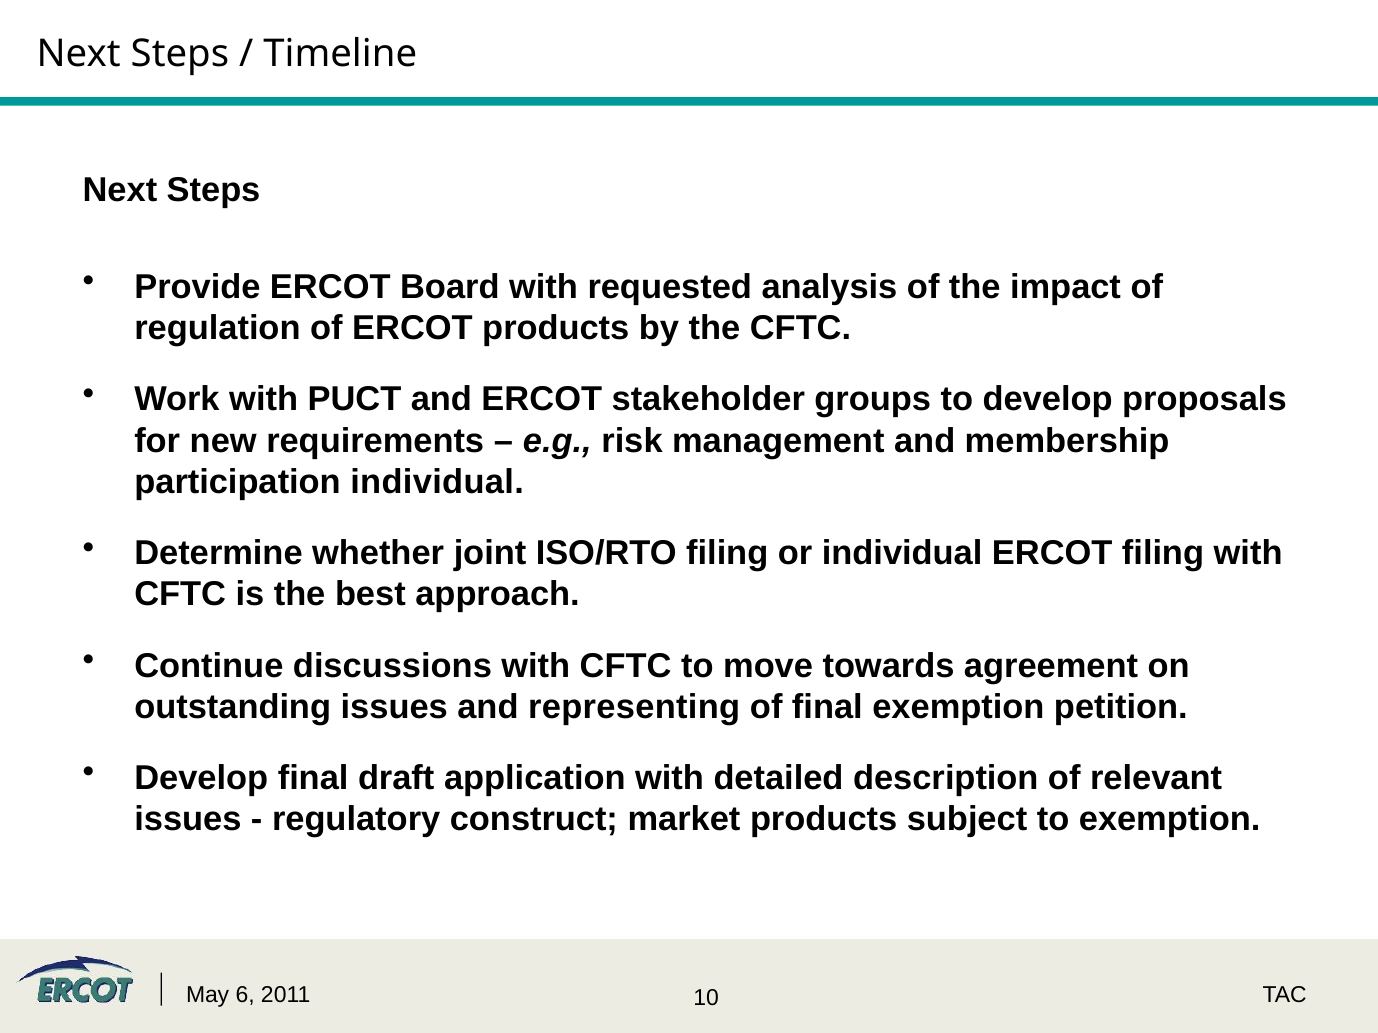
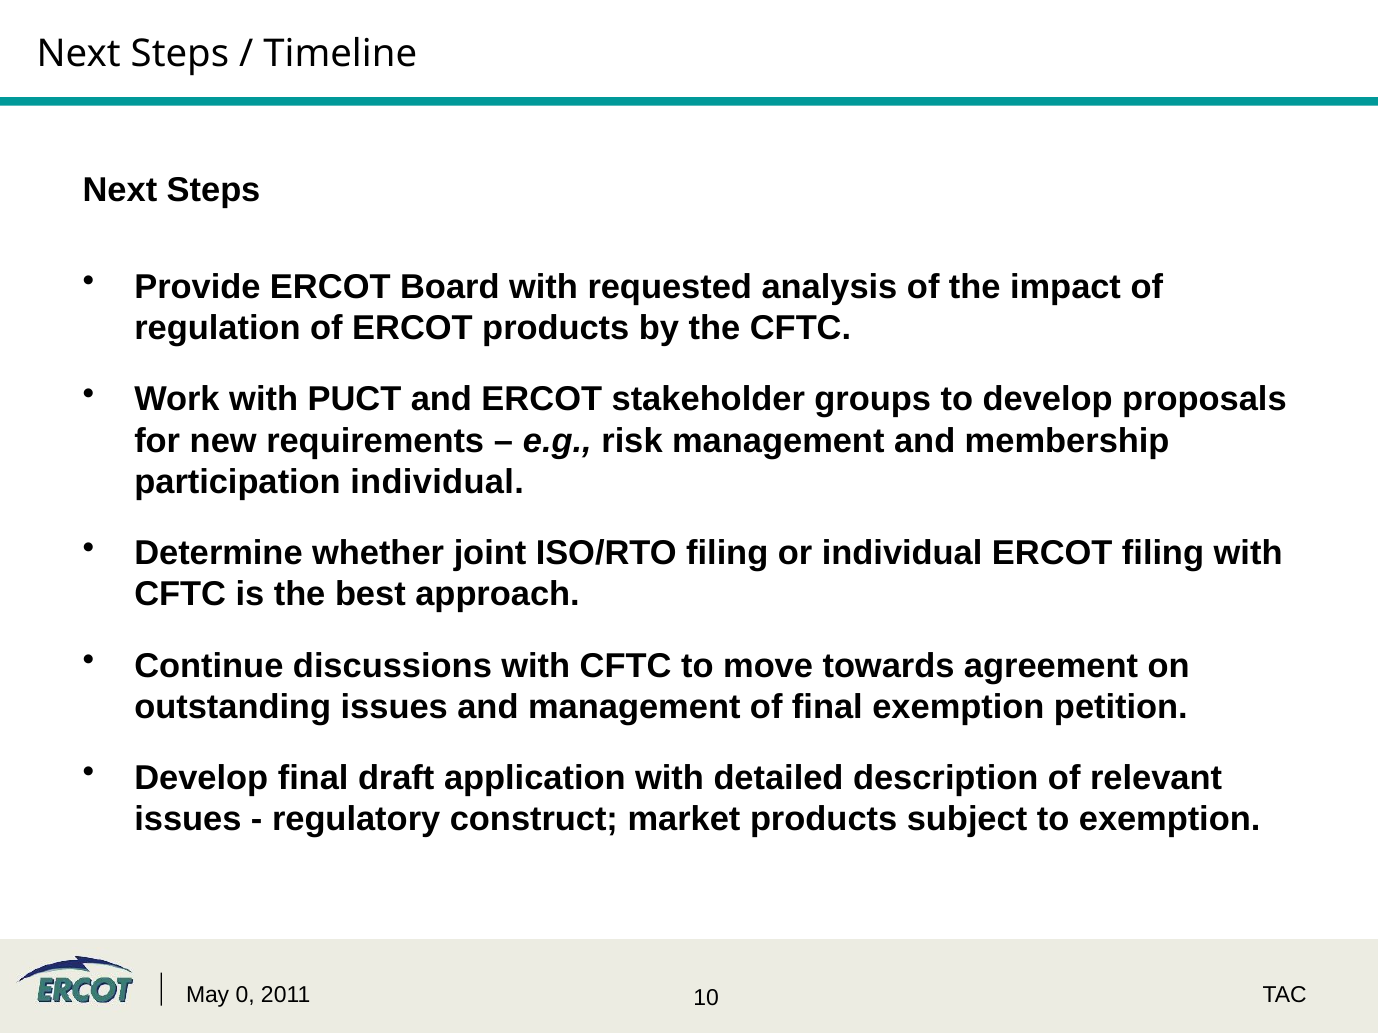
and representing: representing -> management (634, 707)
6: 6 -> 0 (245, 995)
